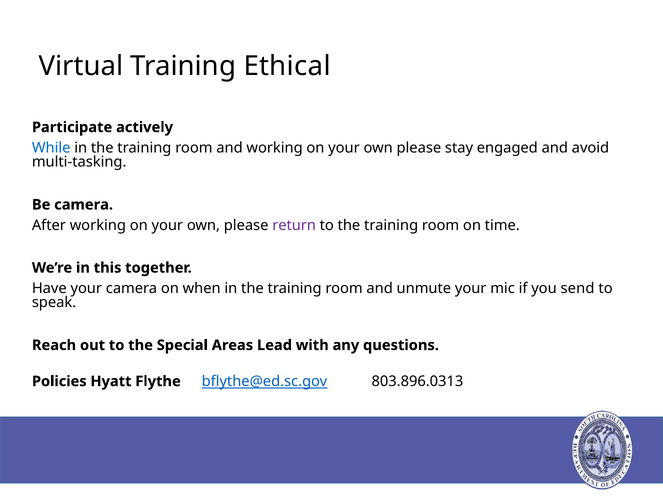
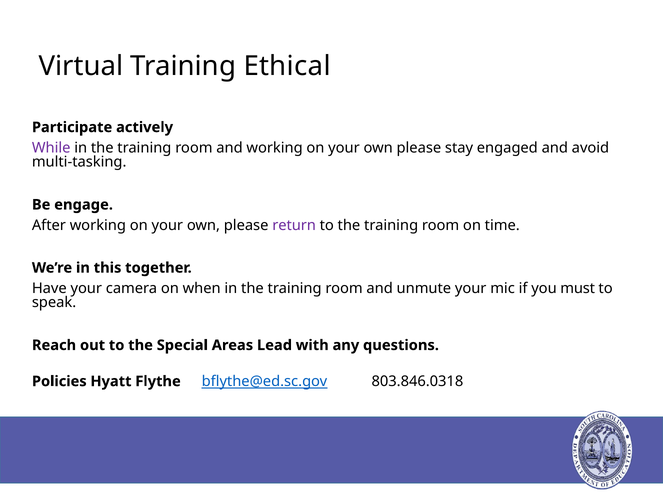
While colour: blue -> purple (51, 148)
Be camera: camera -> engage (84, 205)
send: send -> must (578, 288)
803.896.0313: 803.896.0313 -> 803.846.0318 (417, 382)
